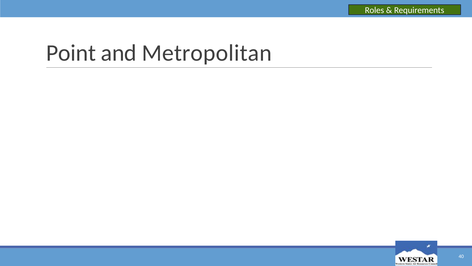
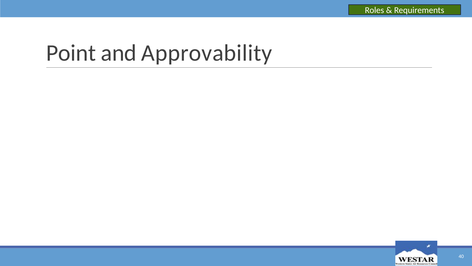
Metropolitan: Metropolitan -> Approvability (207, 53)
